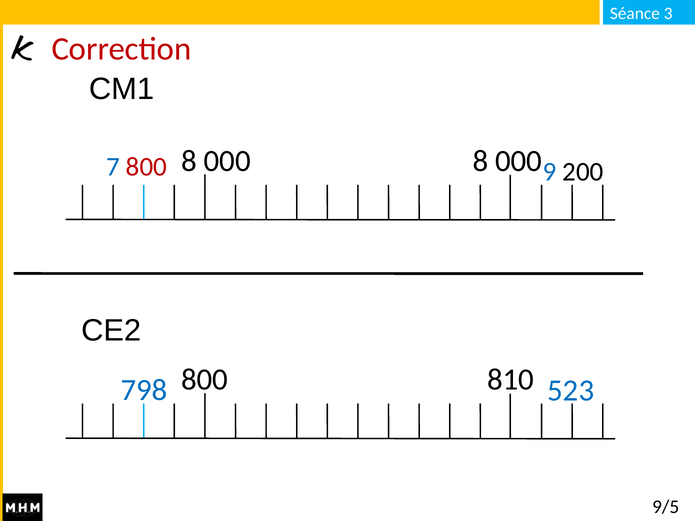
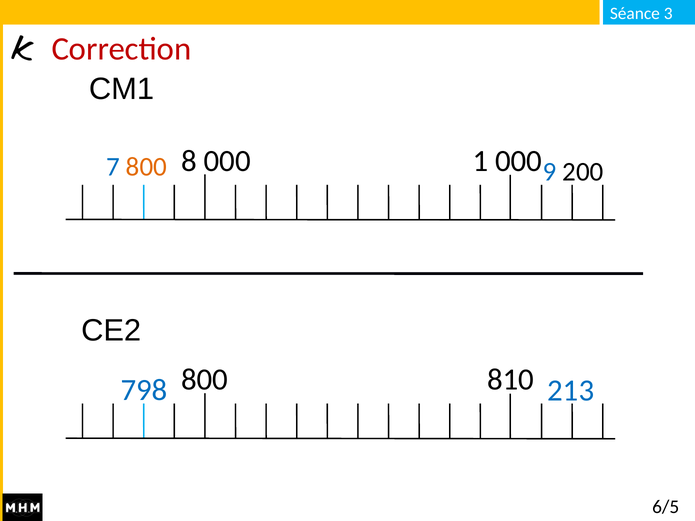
000 8: 8 -> 1 (480, 161)
800 colour: red -> orange (146, 167)
523: 523 -> 213 (571, 391)
9/5: 9/5 -> 6/5 (666, 507)
